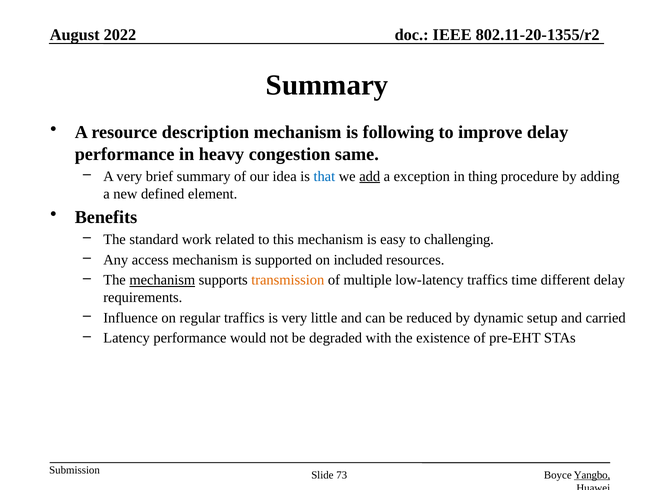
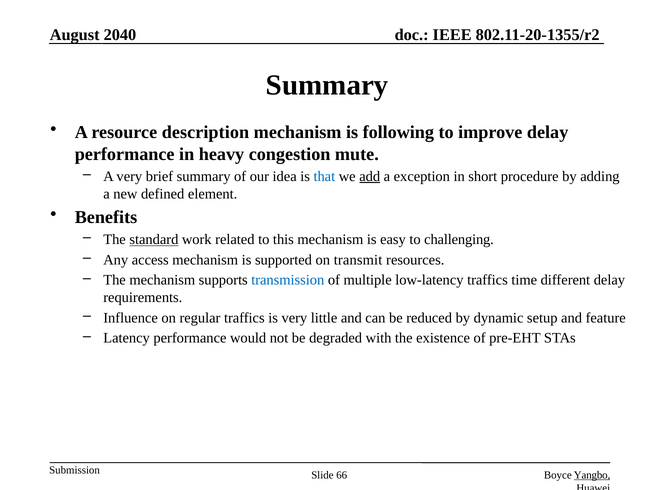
2022: 2022 -> 2040 (120, 35)
same: same -> mute (357, 154)
thing: thing -> short (483, 176)
standard underline: none -> present (154, 239)
included: included -> transmit (358, 260)
mechanism underline: present -> none (162, 280)
transmission colour: orange -> blue (288, 280)
carried: carried -> feature (606, 318)
73: 73 -> 66 (342, 475)
